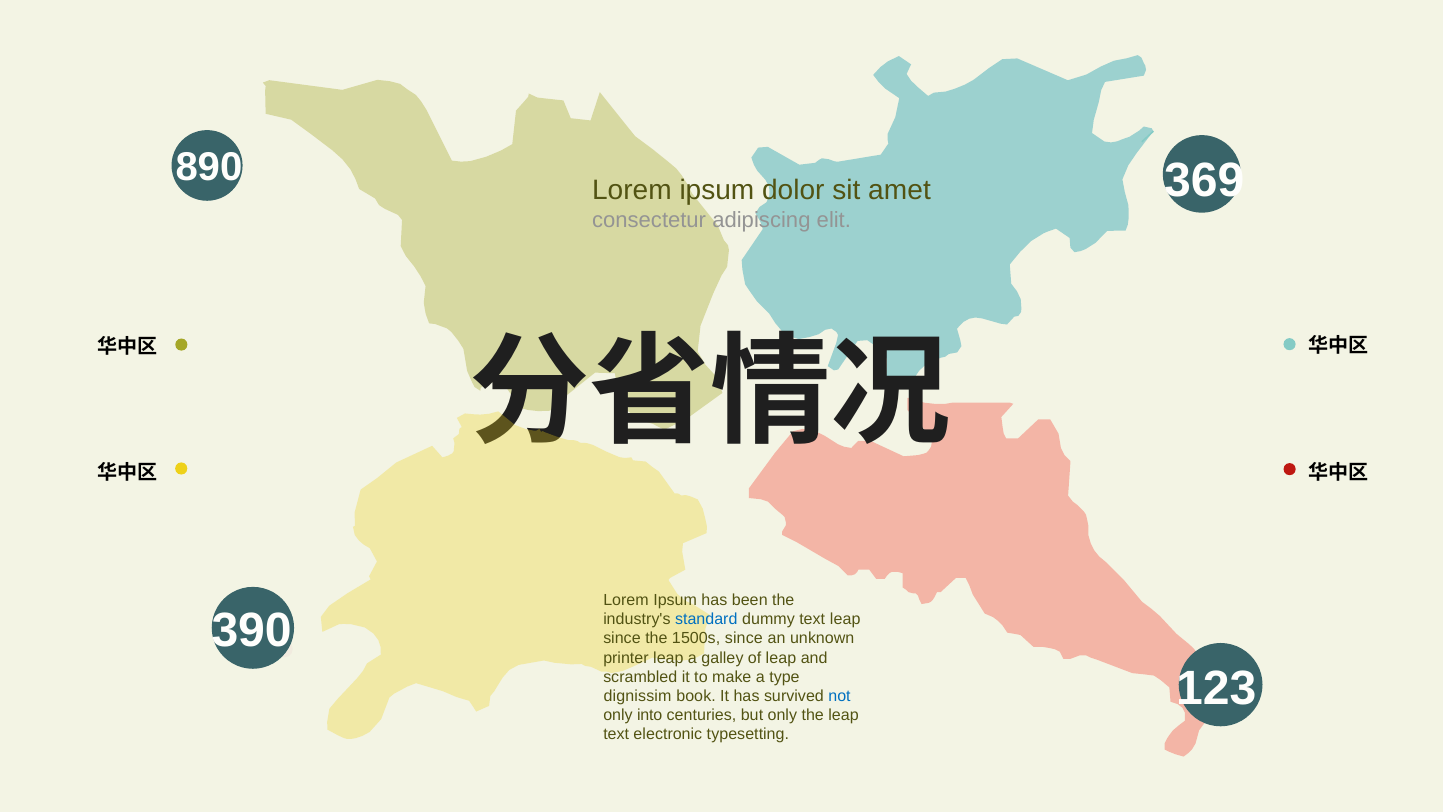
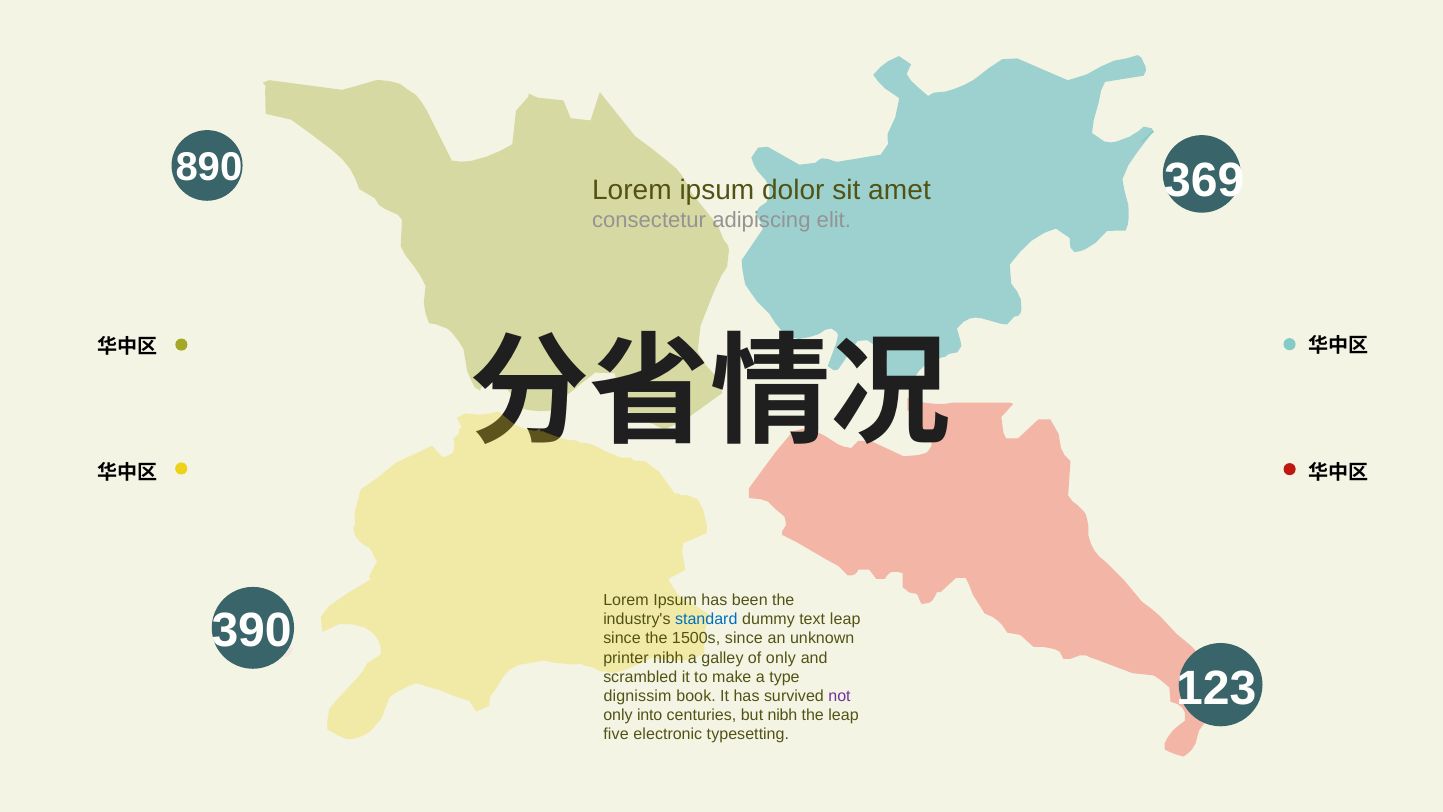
printer leap: leap -> nibh (668, 658)
of leap: leap -> only (781, 658)
not colour: blue -> purple (840, 696)
but only: only -> nibh (782, 715)
text: text -> five (616, 734)
